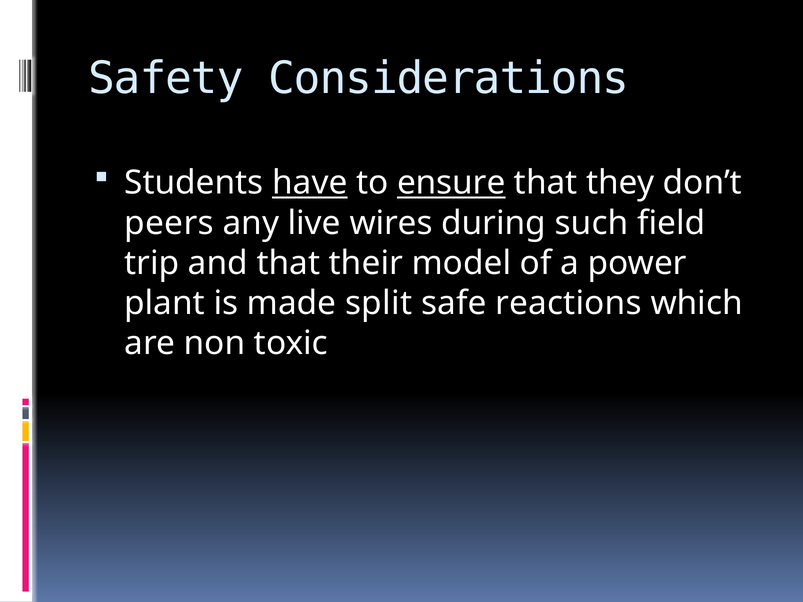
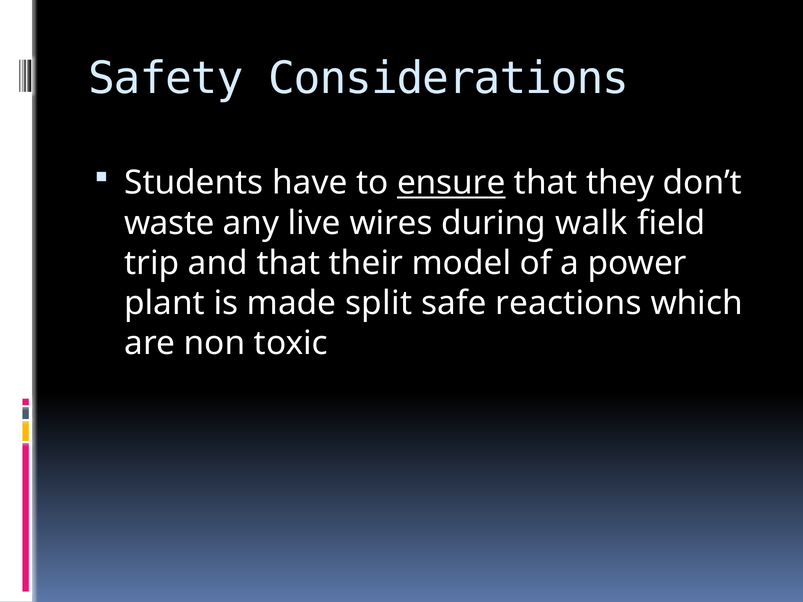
have underline: present -> none (310, 183)
peers: peers -> waste (169, 223)
such: such -> walk (592, 223)
